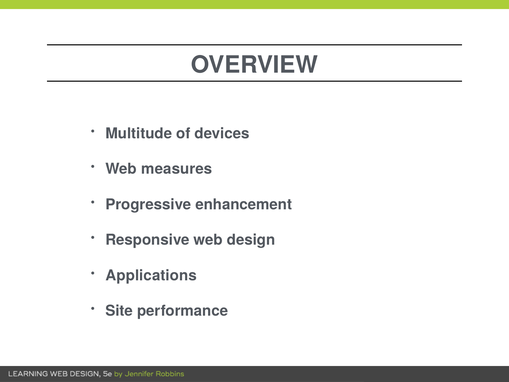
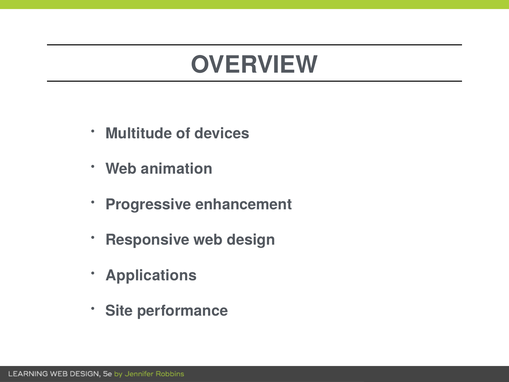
measures: measures -> animation (177, 169)
